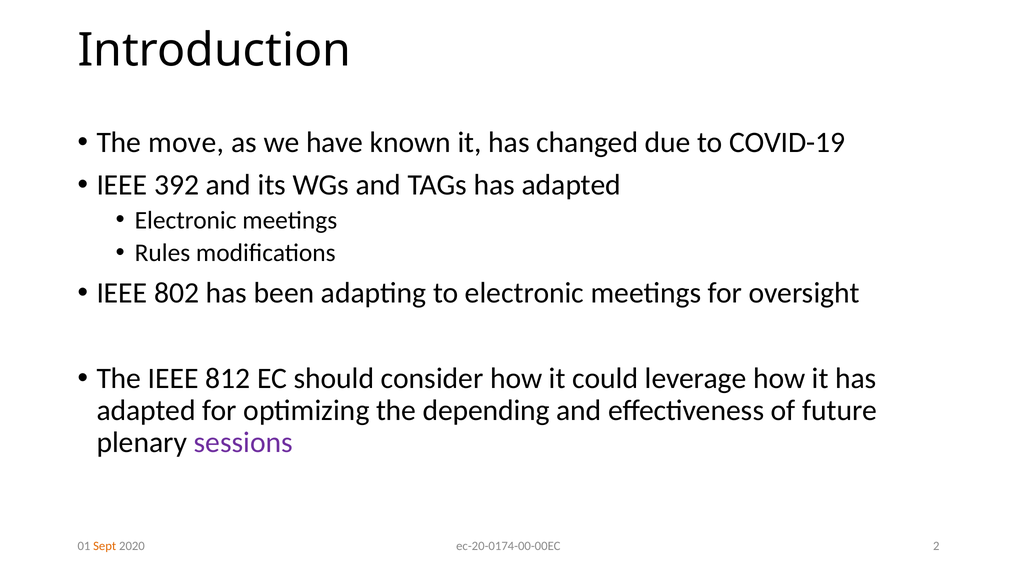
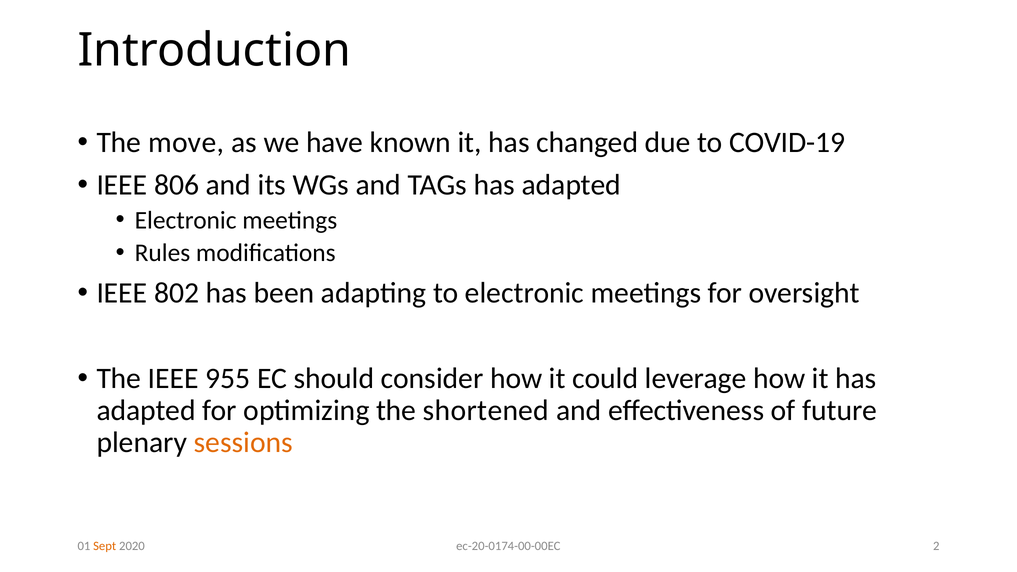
392: 392 -> 806 (177, 185)
812: 812 -> 955 (228, 378)
depending: depending -> shortened (486, 410)
sessions colour: purple -> orange (243, 443)
